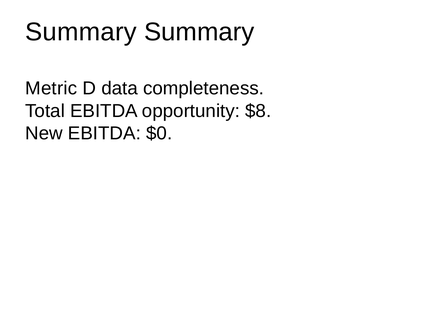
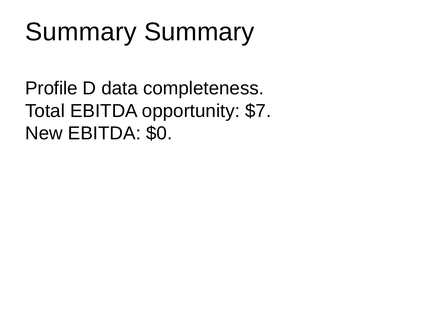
Metric: Metric -> Profile (51, 88)
$8: $8 -> $7 (258, 111)
